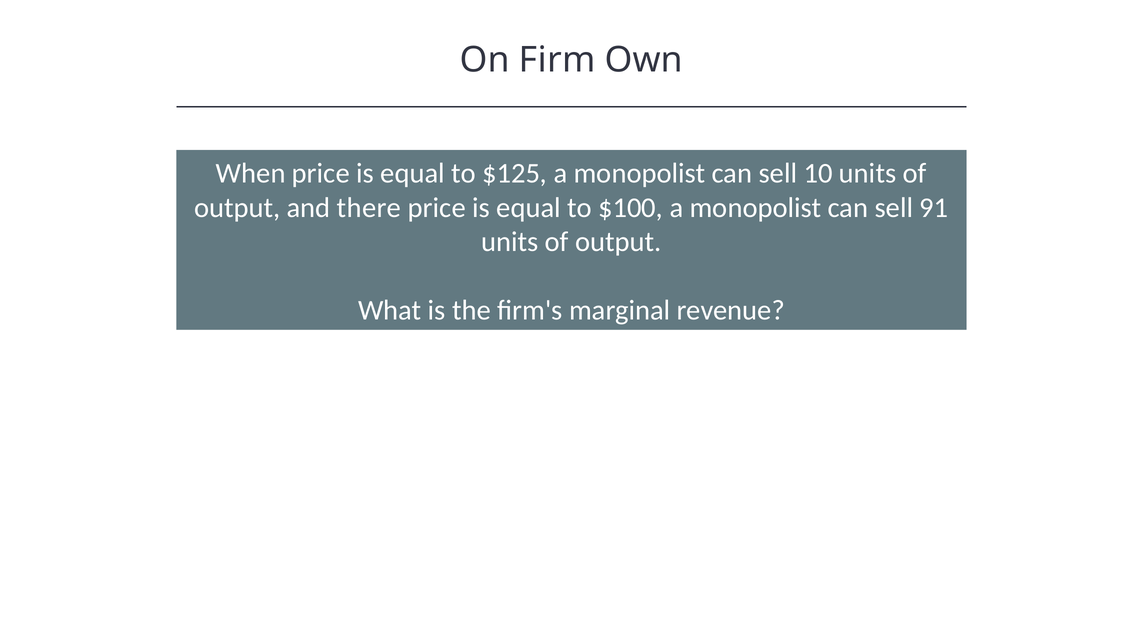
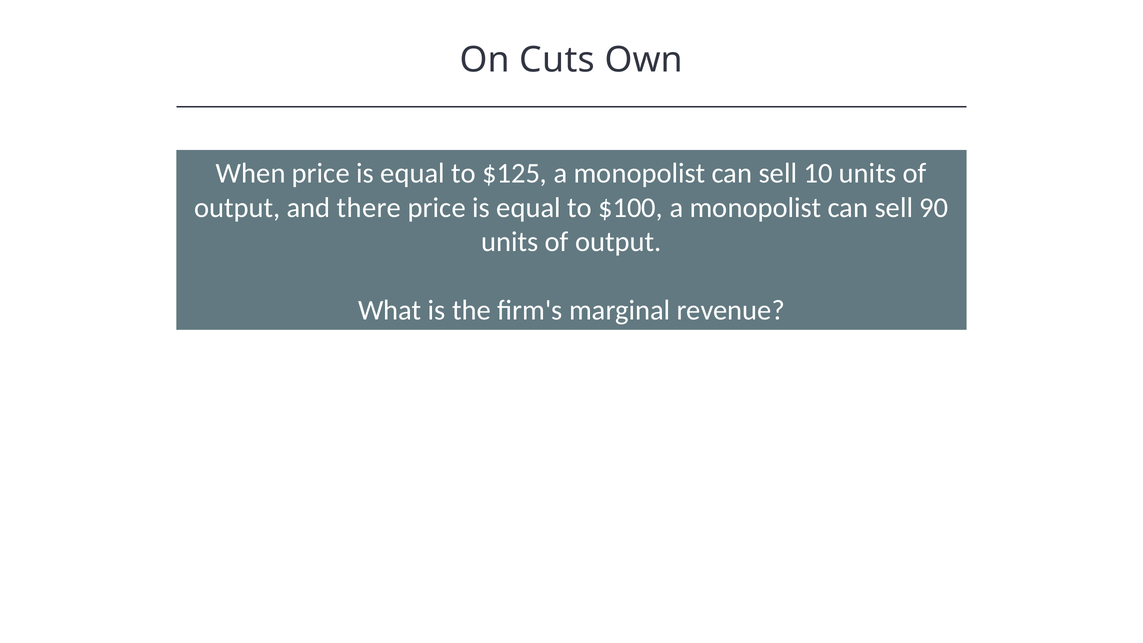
Firm: Firm -> Cuts (557, 60)
91: 91 -> 90 (934, 208)
